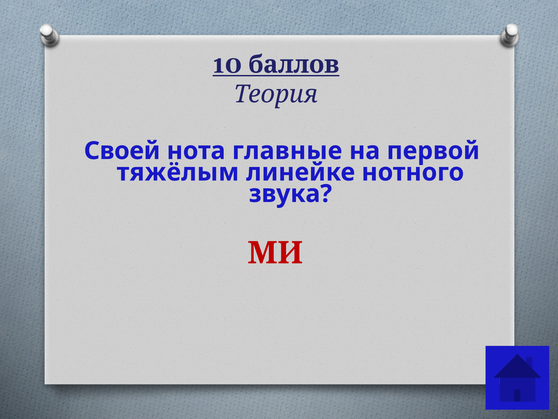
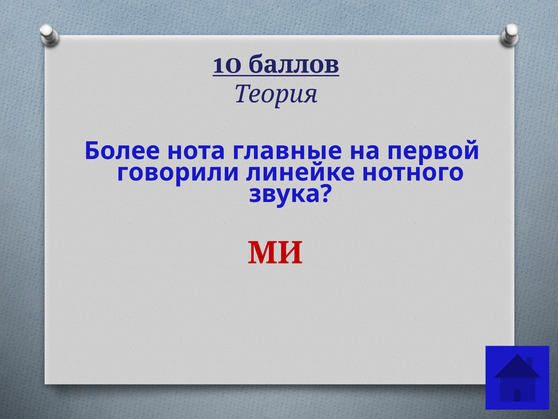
Своей: Своей -> Более (122, 151)
тяжёлым: тяжёлым -> говорили (178, 172)
